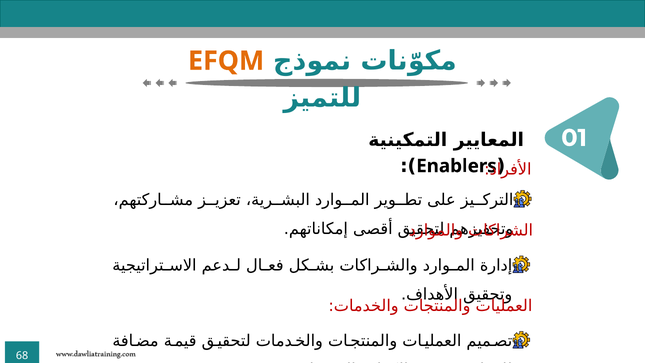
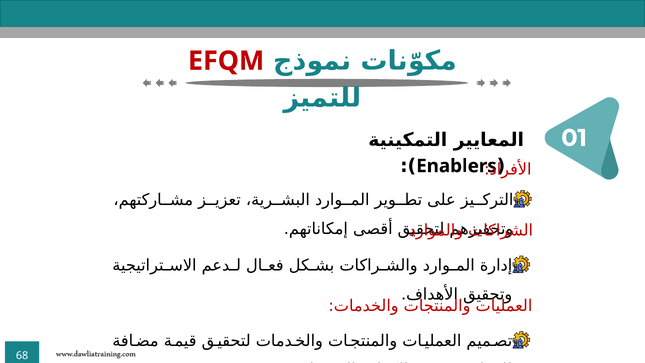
EFQM colour: orange -> red (226, 61)
